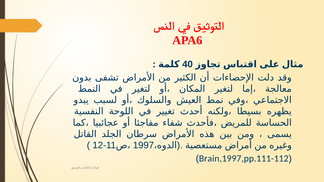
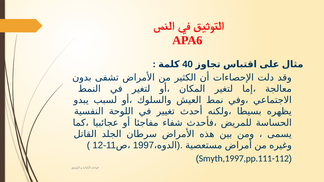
Brain,1997,pp.111-112: Brain,1997,pp.111-112 -> Smyth,1997,pp.111-112 (244, 159)
